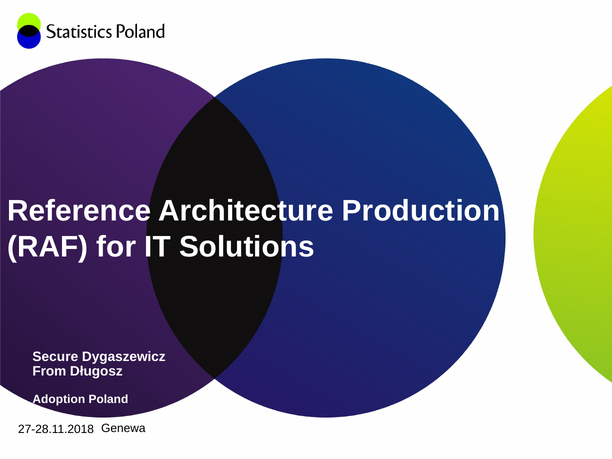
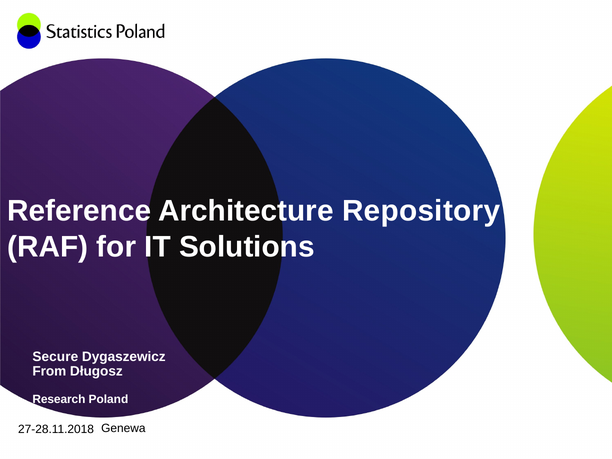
Production: Production -> Repository (421, 211)
Adoption: Adoption -> Research (59, 399)
